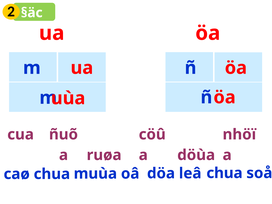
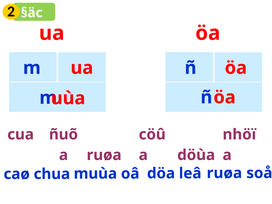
leâ chua: chua -> ruøa (224, 173)
